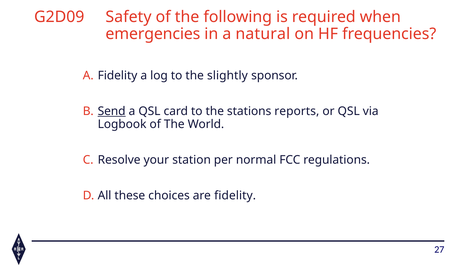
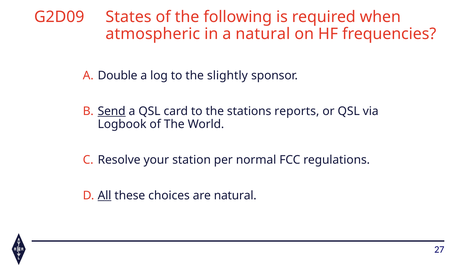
Safety: Safety -> States (128, 17)
emergencies: emergencies -> atmospheric (153, 34)
A Fidelity: Fidelity -> Double (118, 76)
All underline: none -> present (105, 195)
are fidelity: fidelity -> natural (235, 195)
